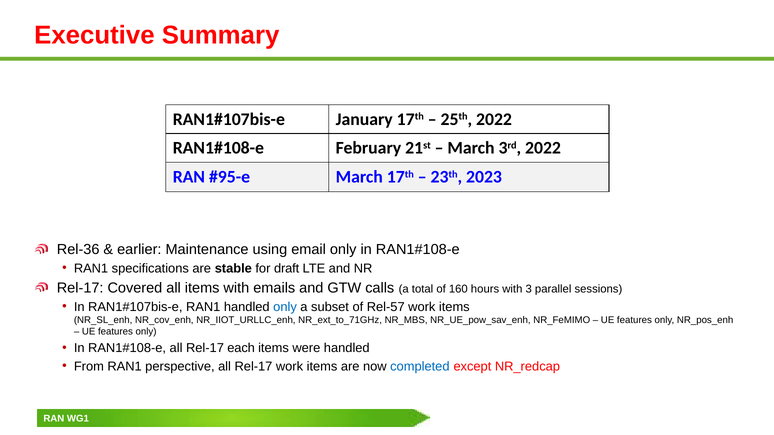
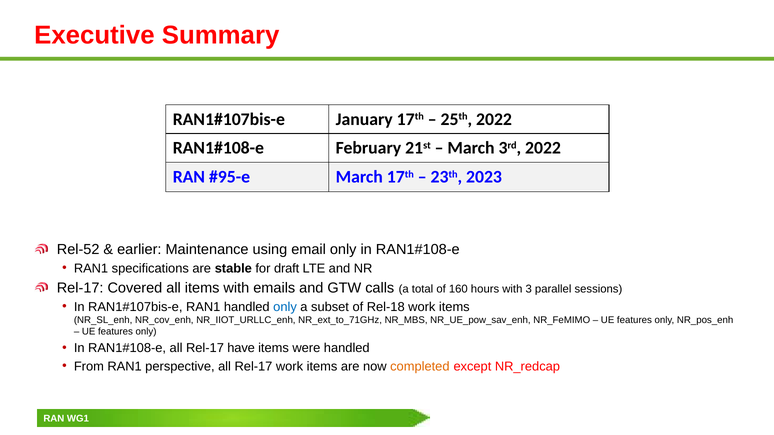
Rel-36: Rel-36 -> Rel-52 (78, 250)
Rel-57: Rel-57 -> Rel-18 (386, 307)
each: each -> have (241, 348)
completed colour: blue -> orange (420, 367)
